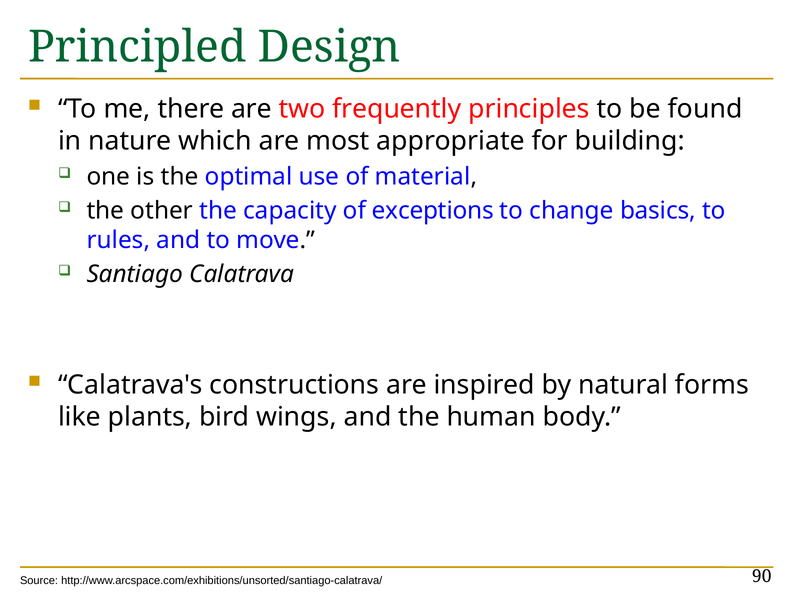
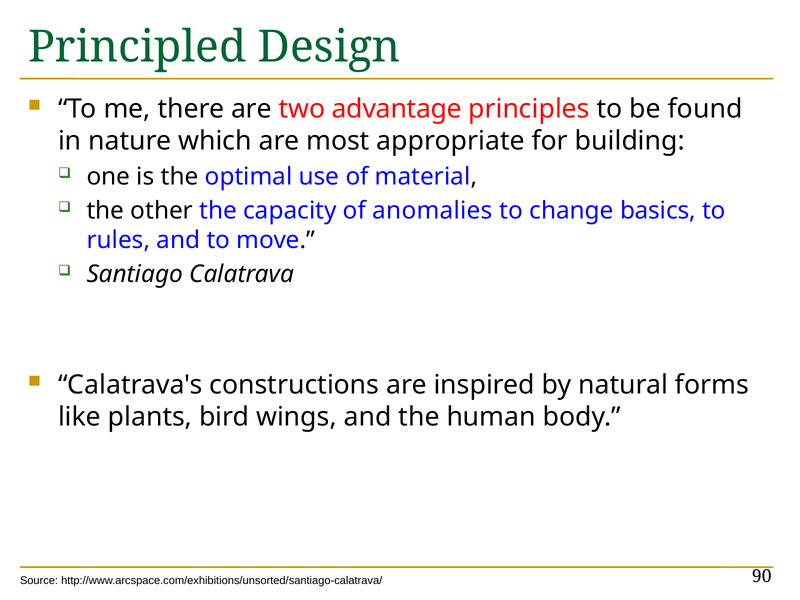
frequently: frequently -> advantage (397, 109)
exceptions: exceptions -> anomalies (433, 211)
